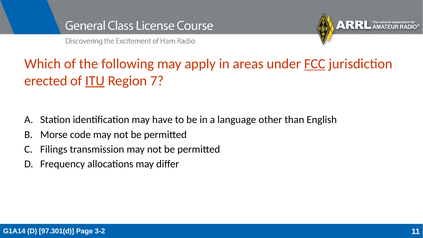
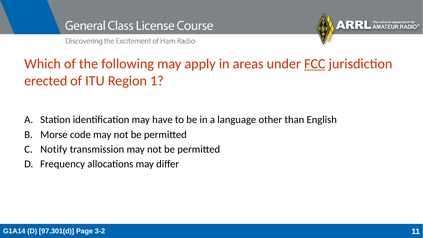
ITU underline: present -> none (95, 81)
7: 7 -> 1 (157, 81)
Filings: Filings -> Notify (54, 149)
